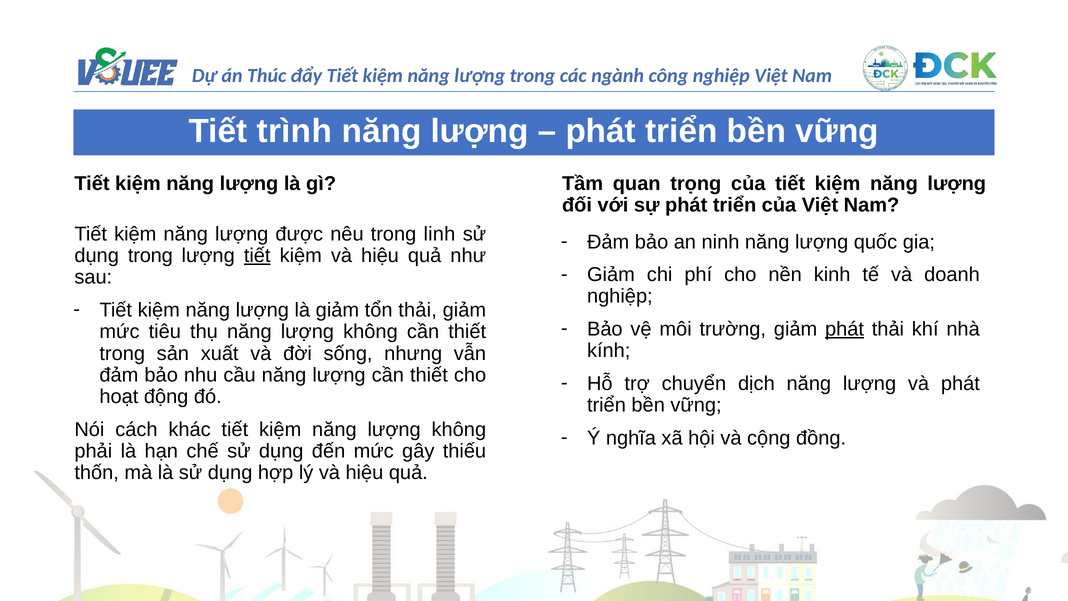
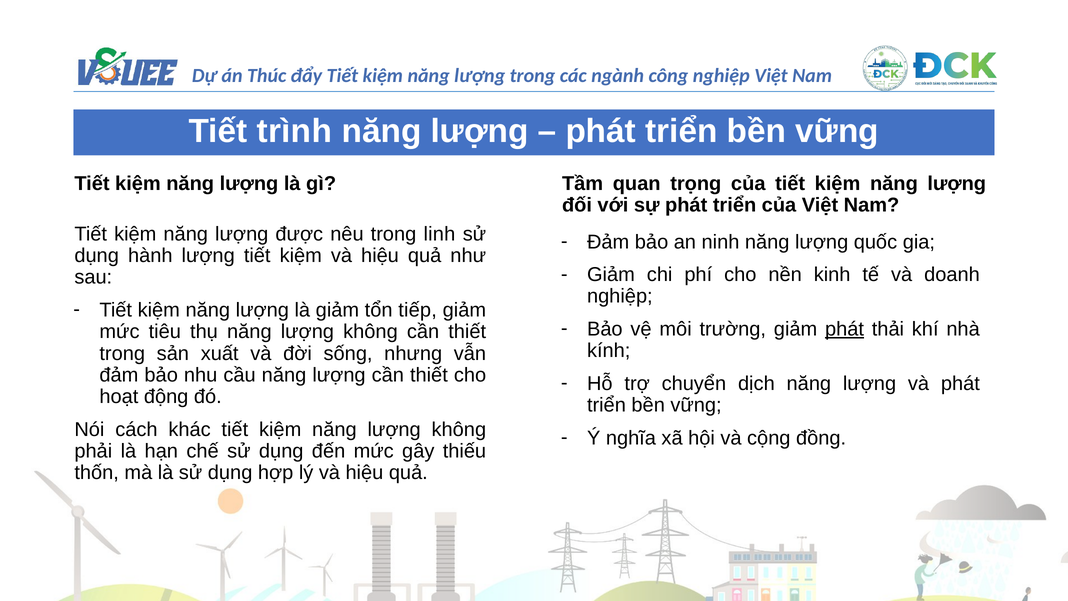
dụng trong: trong -> hành (150, 256)
tiết underline: present -> none (257, 256)
tổn thải: thải -> tiếp (418, 310)
